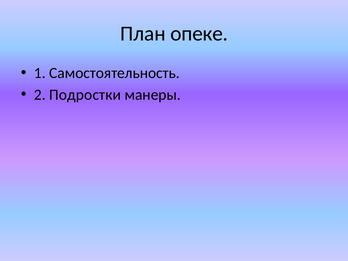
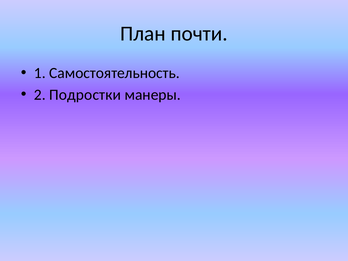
опеке: опеке -> почти (199, 34)
